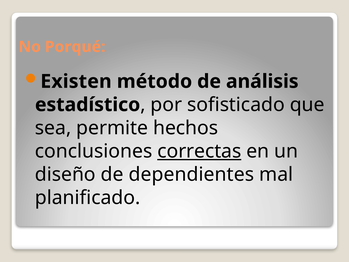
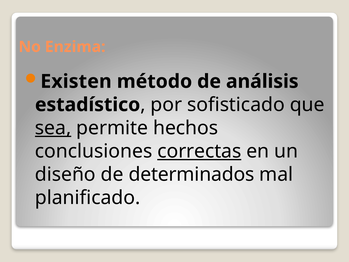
Porqué: Porqué -> Enzima (75, 47)
sea underline: none -> present (53, 128)
dependientes: dependientes -> determinados (191, 174)
